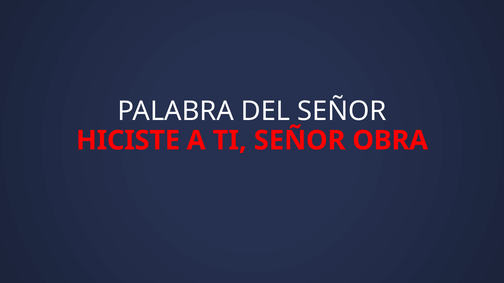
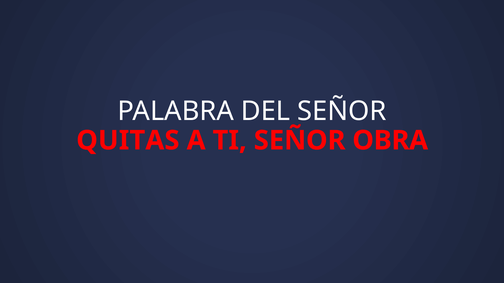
HICISTE: HICISTE -> QUITAS (128, 141)
